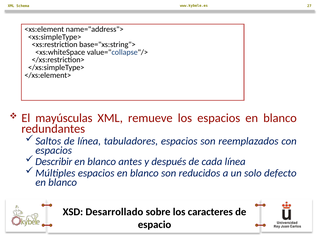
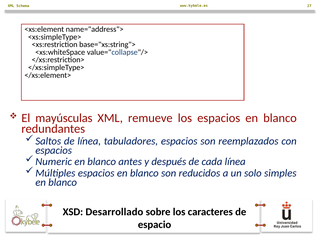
Describir: Describir -> Numeric (54, 162)
defecto: defecto -> simples (280, 173)
